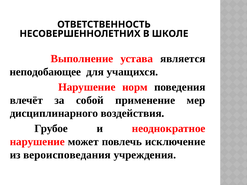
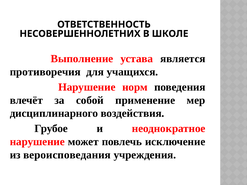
неподобающее: неподобающее -> противоречия (45, 72)
